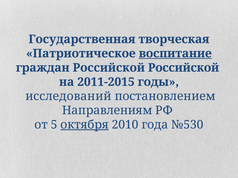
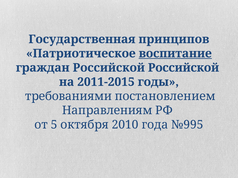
творческая: творческая -> принципов (174, 39)
исследований: исследований -> требованиями (69, 96)
октября underline: present -> none (85, 125)
№530: №530 -> №995 (187, 125)
